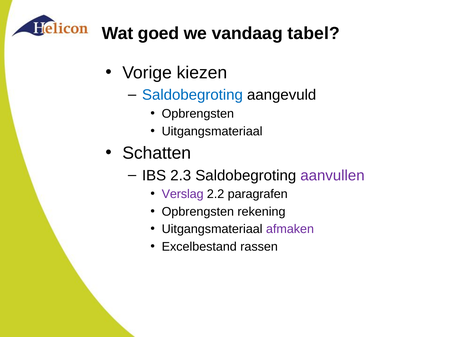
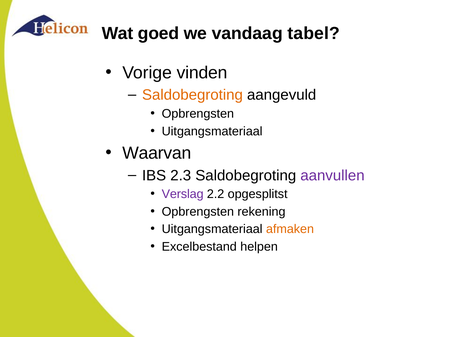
kiezen: kiezen -> vinden (202, 73)
Saldobegroting colour: blue -> orange (192, 95)
Schatten: Schatten -> Waarvan (157, 153)
paragrafen: paragrafen -> opgesplitst (258, 194)
afmaken colour: purple -> orange (290, 230)
rassen: rassen -> helpen (259, 247)
